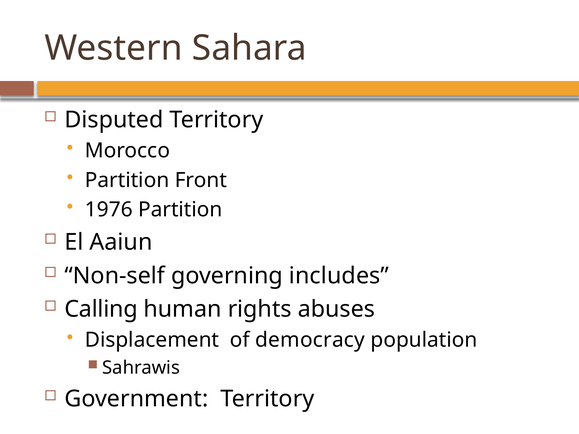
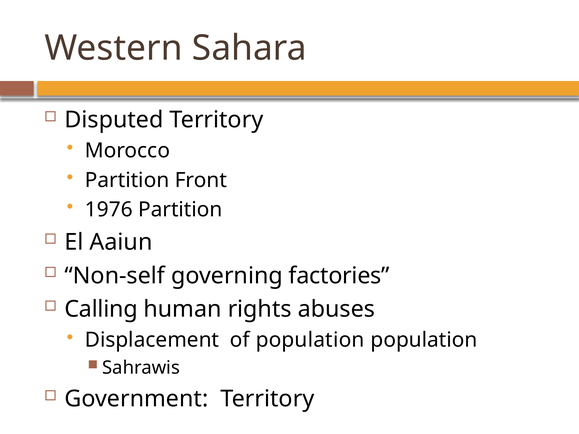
includes: includes -> factories (339, 276)
of democracy: democracy -> population (310, 340)
